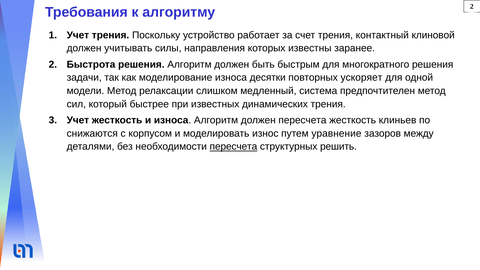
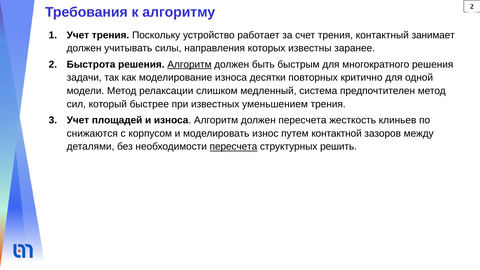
клиновой: клиновой -> занимает (433, 35)
Алгоритм underline: none -> present (189, 64)
ускоряет: ускоряет -> критично (362, 78)
динамических: динамических -> уменьшением (275, 104)
Учет жесткость: жесткость -> площадей (117, 120)
уравнение: уравнение -> контактной (337, 133)
